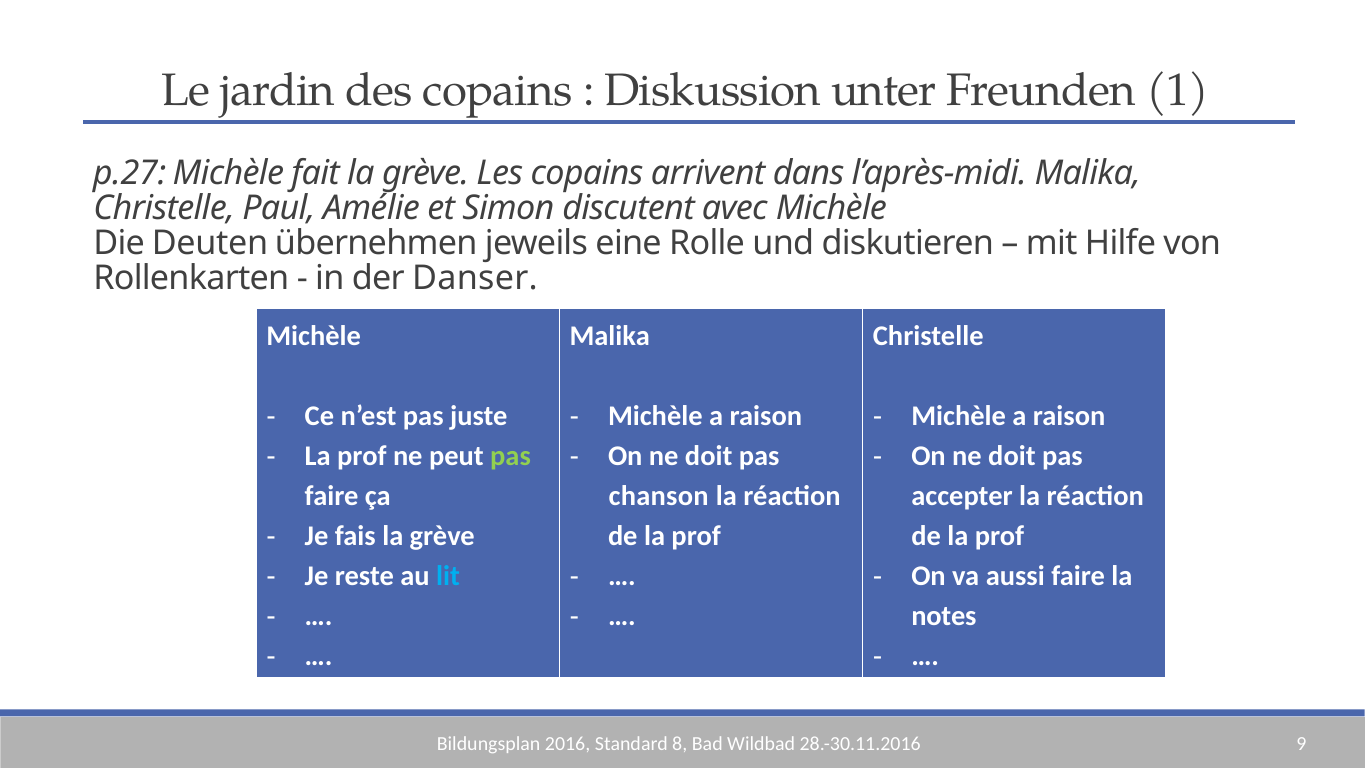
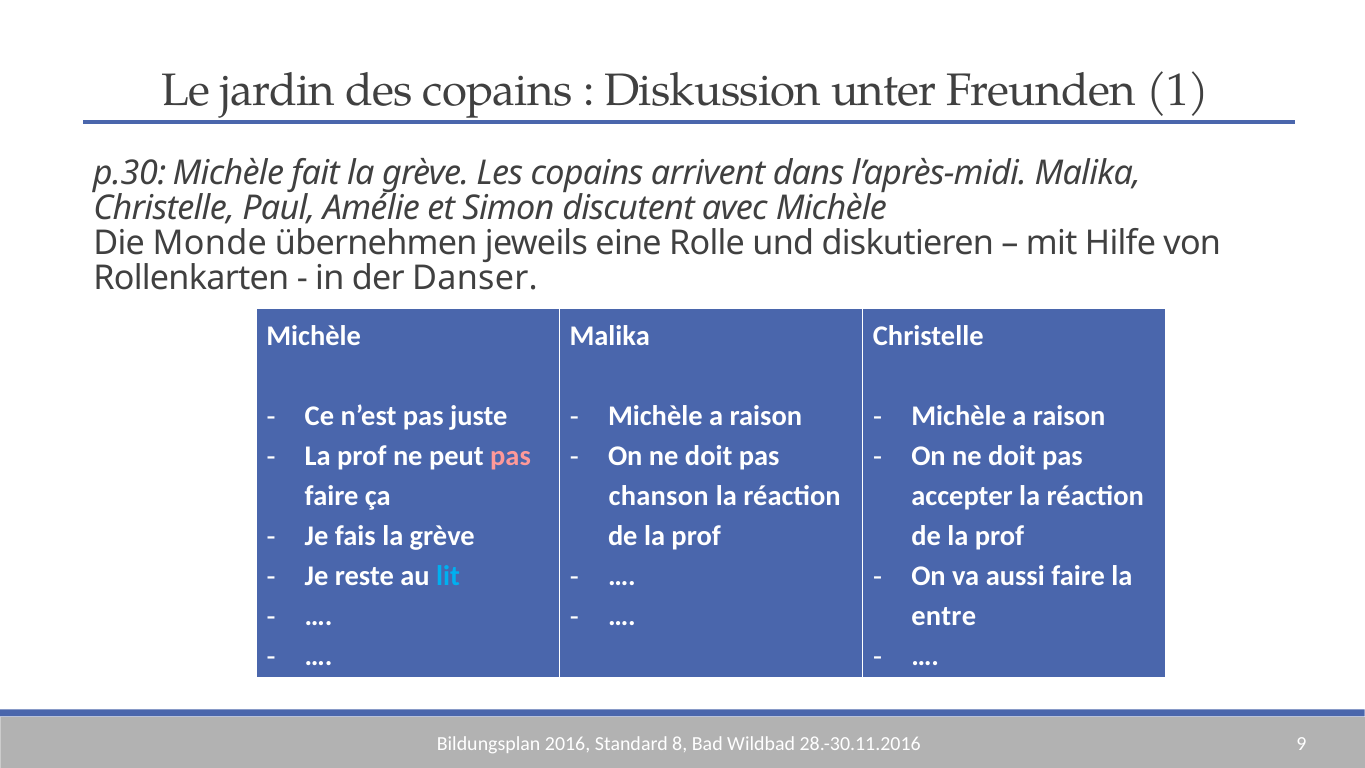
p.27: p.27 -> p.30 (130, 173)
Deuten: Deuten -> Monde (210, 243)
pas colour: light green -> pink (511, 456)
notes: notes -> entre (944, 616)
